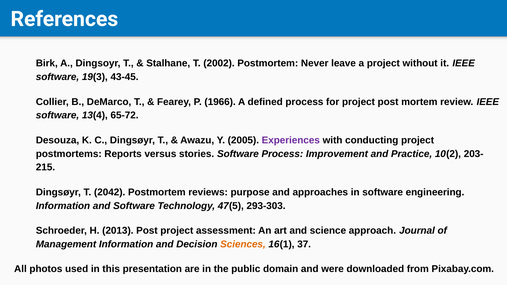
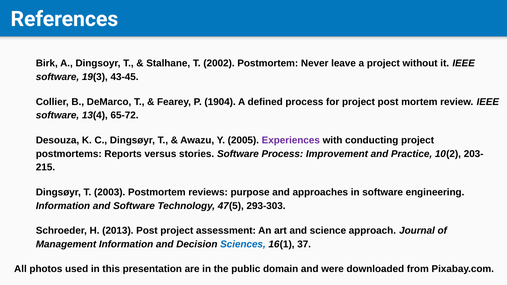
1966: 1966 -> 1904 (220, 102)
2042: 2042 -> 2003 (110, 192)
Sciences colour: orange -> blue (243, 244)
